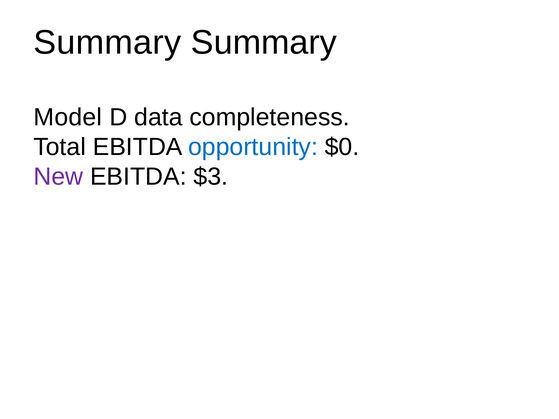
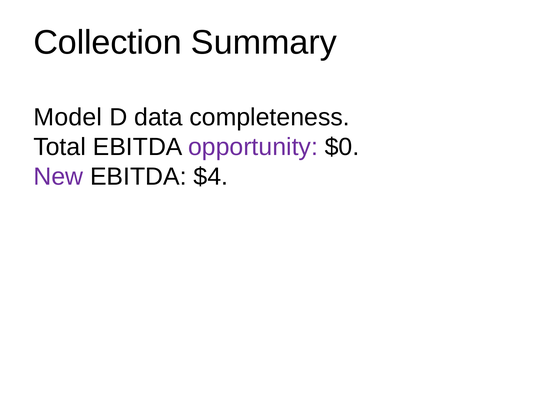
Summary: Summary -> Collection (108, 42)
opportunity colour: blue -> purple (253, 147)
$3: $3 -> $4 (211, 177)
